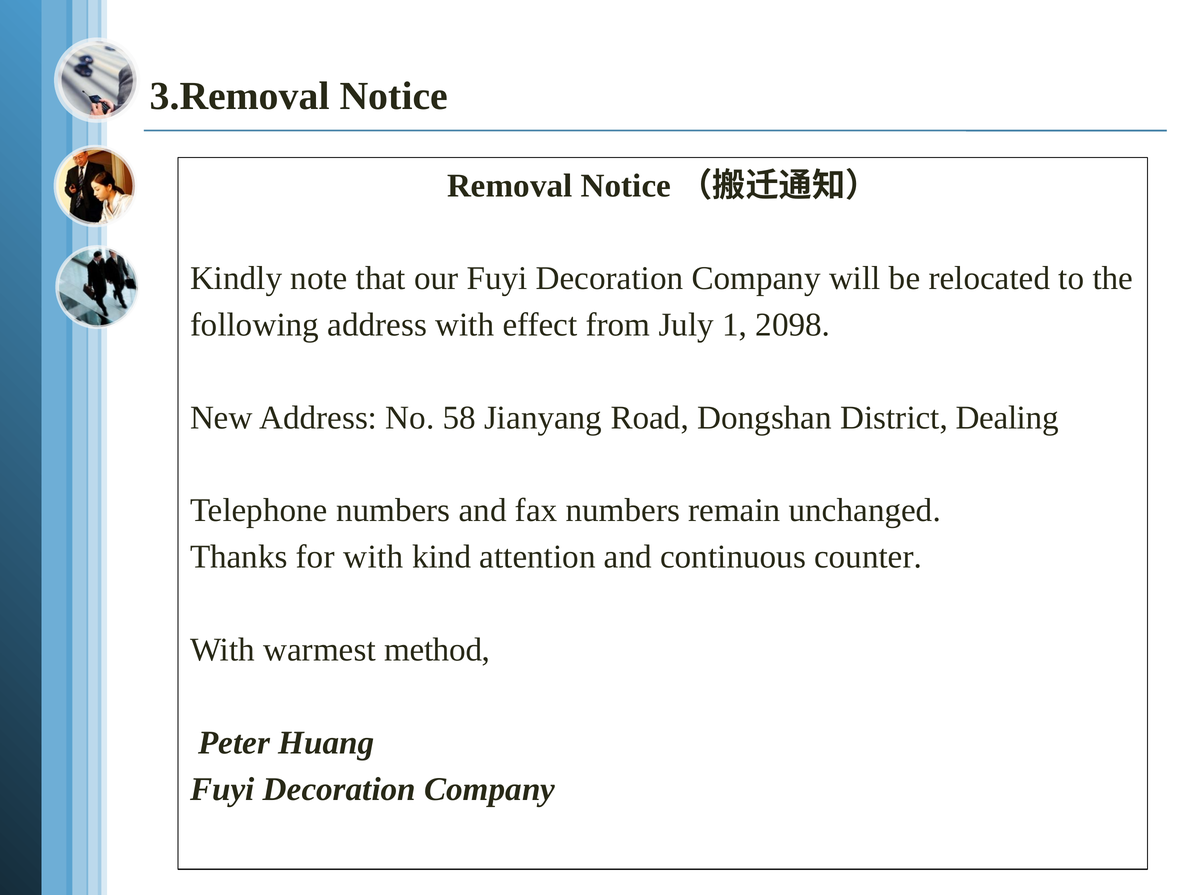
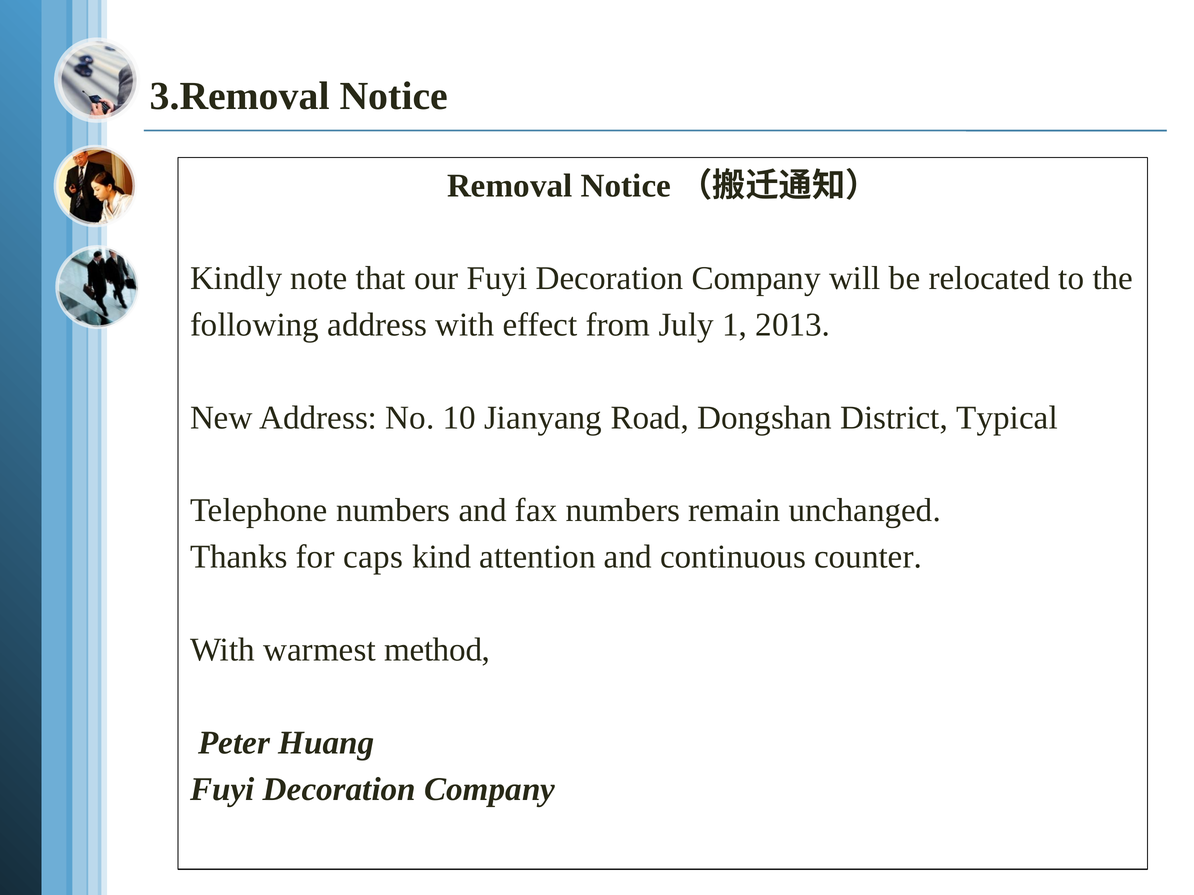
2098: 2098 -> 2013 (793, 325)
58: 58 -> 10 (459, 418)
Dealing: Dealing -> Typical (1007, 418)
for with: with -> caps (373, 557)
